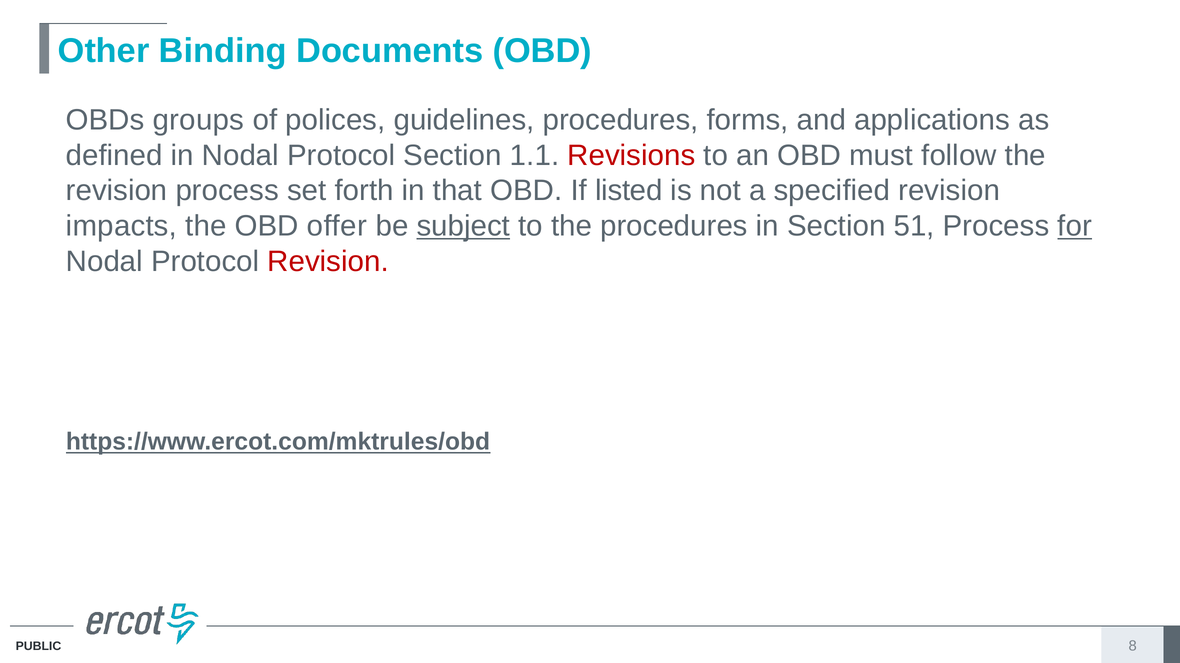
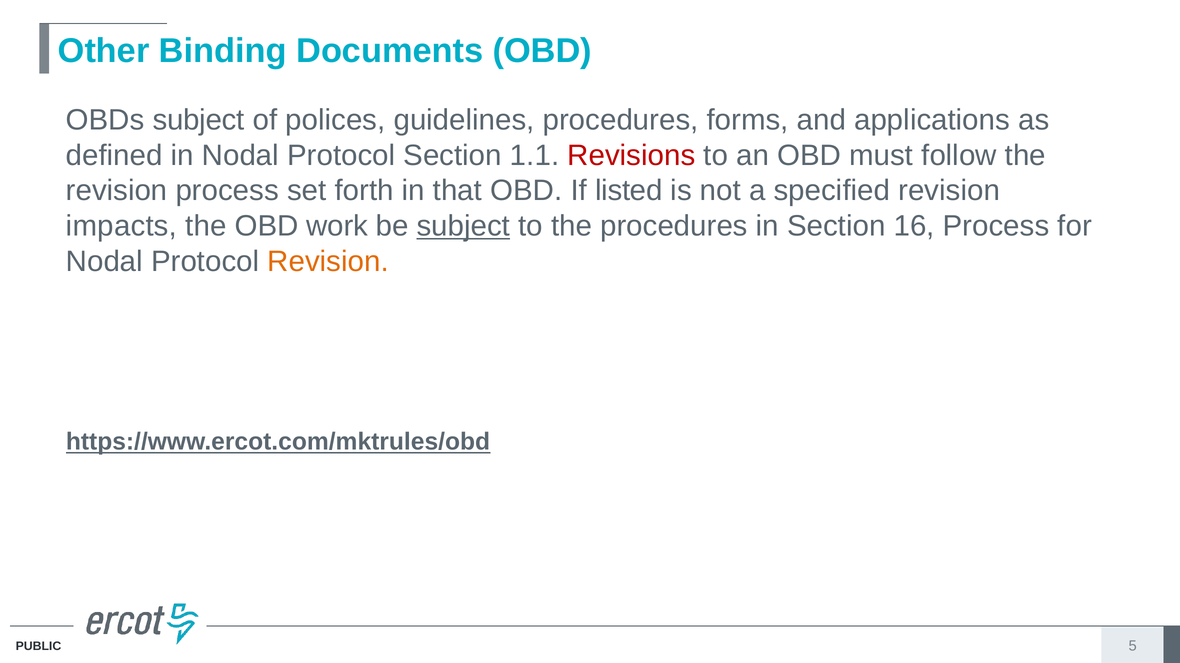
OBDs groups: groups -> subject (199, 120)
offer: offer -> work (337, 226)
51: 51 -> 16 (914, 226)
for underline: present -> none (1075, 226)
Revision colour: red -> orange (328, 262)
8: 8 -> 5 (1133, 647)
